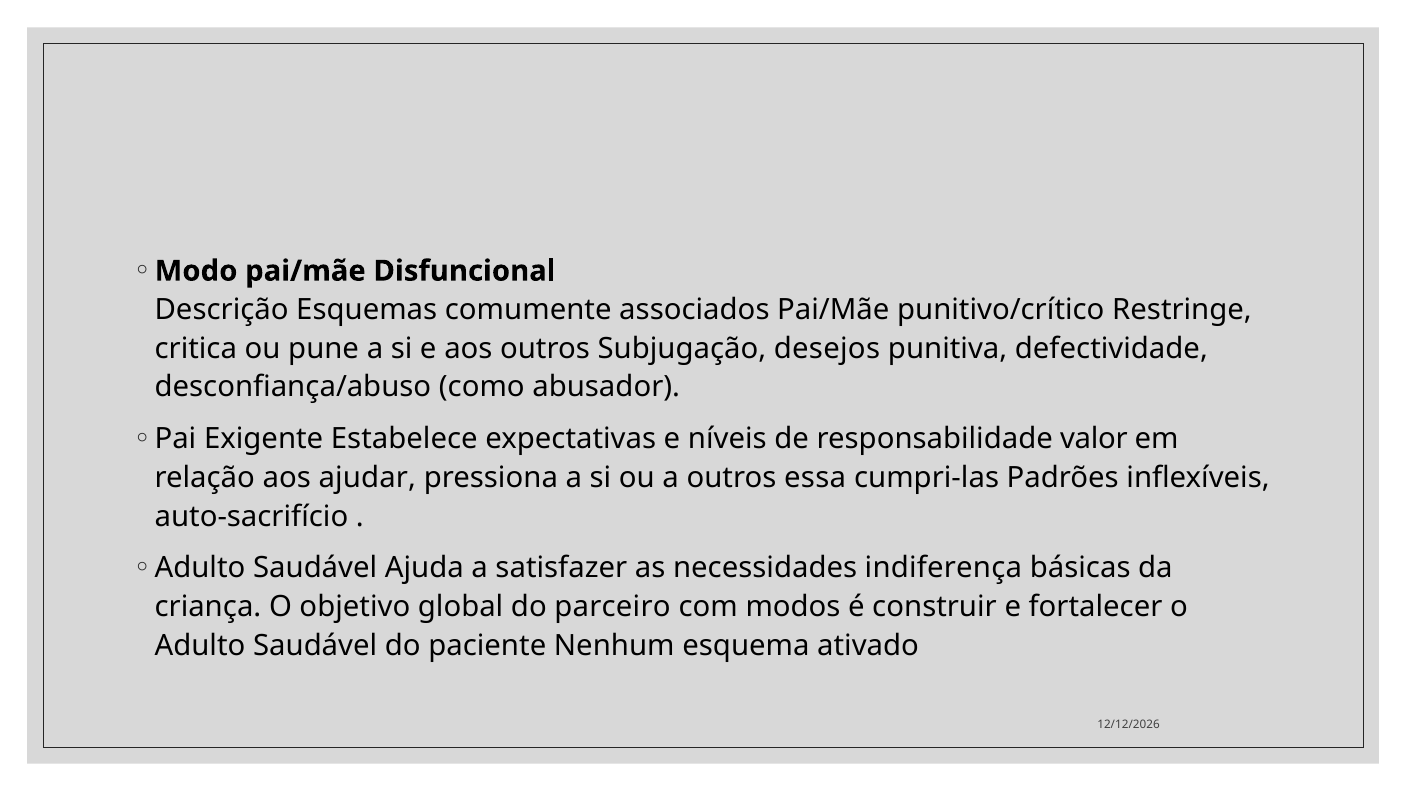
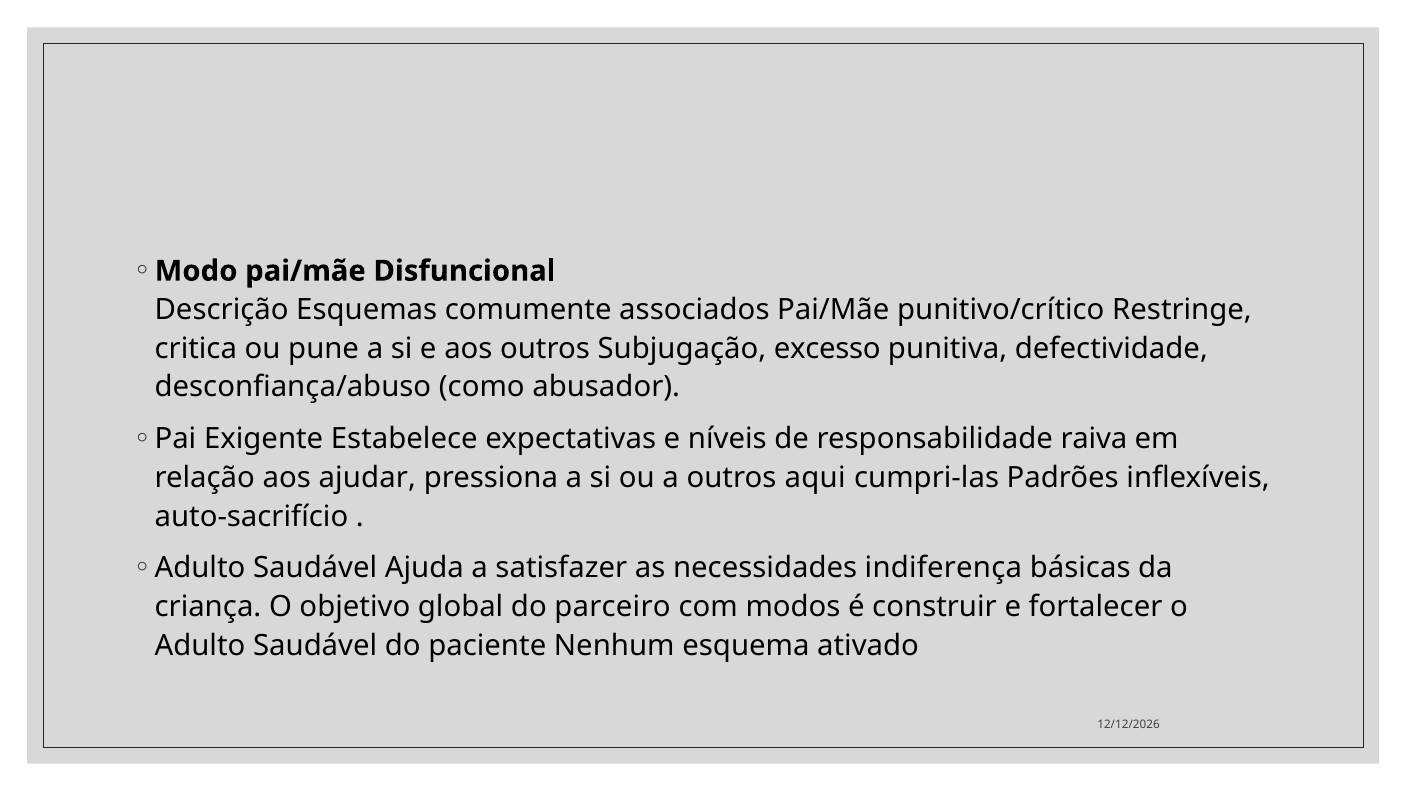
desejos: desejos -> excesso (827, 348)
valor: valor -> raiva (1094, 439)
essa: essa -> aqui (815, 478)
